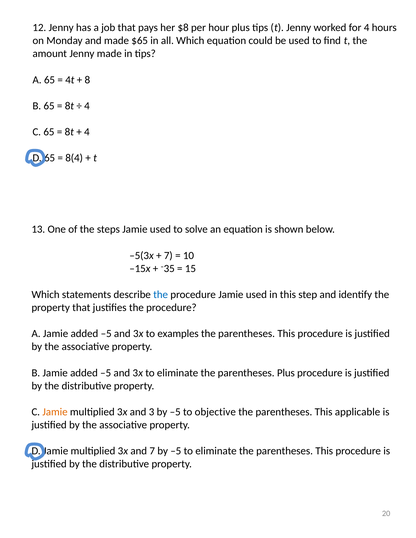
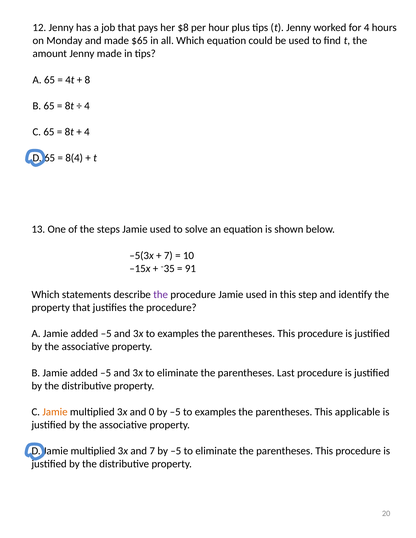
15: 15 -> 91 (190, 269)
the colour: blue -> purple (161, 295)
parentheses Plus: Plus -> Last (286, 373)
3: 3 -> 0 (152, 412)
–5 to objective: objective -> examples (215, 412)
